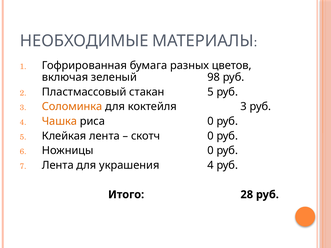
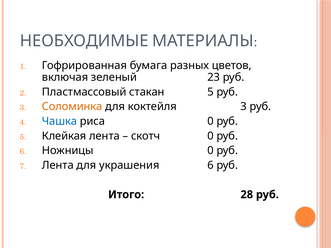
98: 98 -> 23 (214, 77)
Чашка colour: orange -> blue (59, 121)
украшения 4: 4 -> 6 (211, 165)
